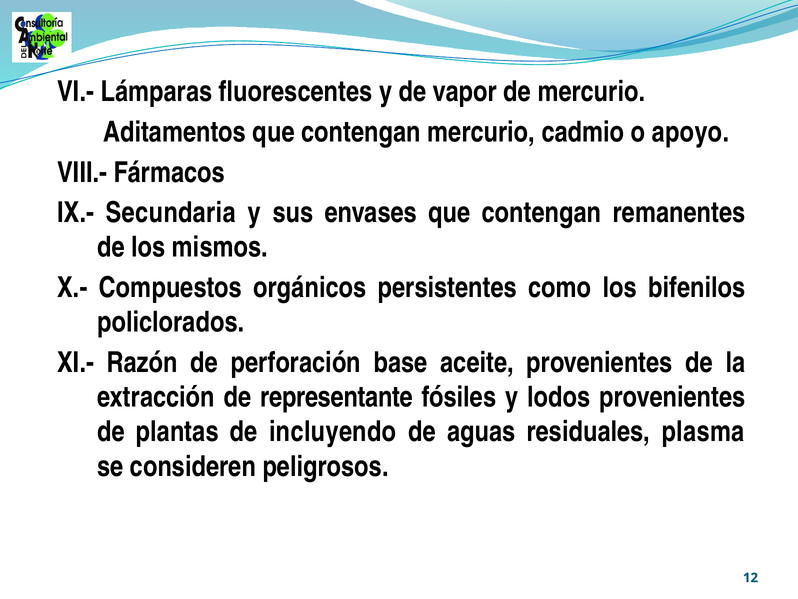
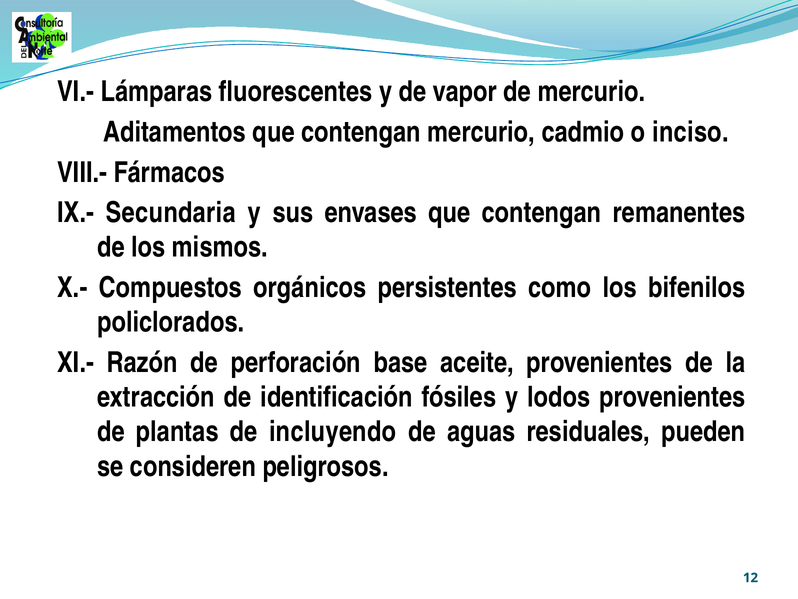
apoyo: apoyo -> inciso (690, 132)
representante: representante -> identificación (337, 397)
plasma: plasma -> pueden (703, 432)
